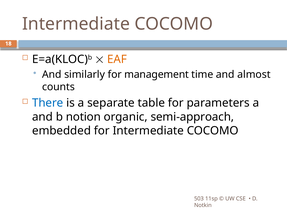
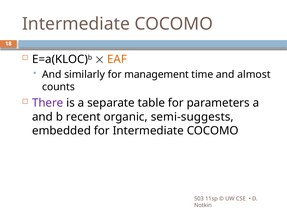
There colour: blue -> purple (48, 103)
notion: notion -> recent (83, 117)
semi-approach: semi-approach -> semi-suggests (192, 117)
